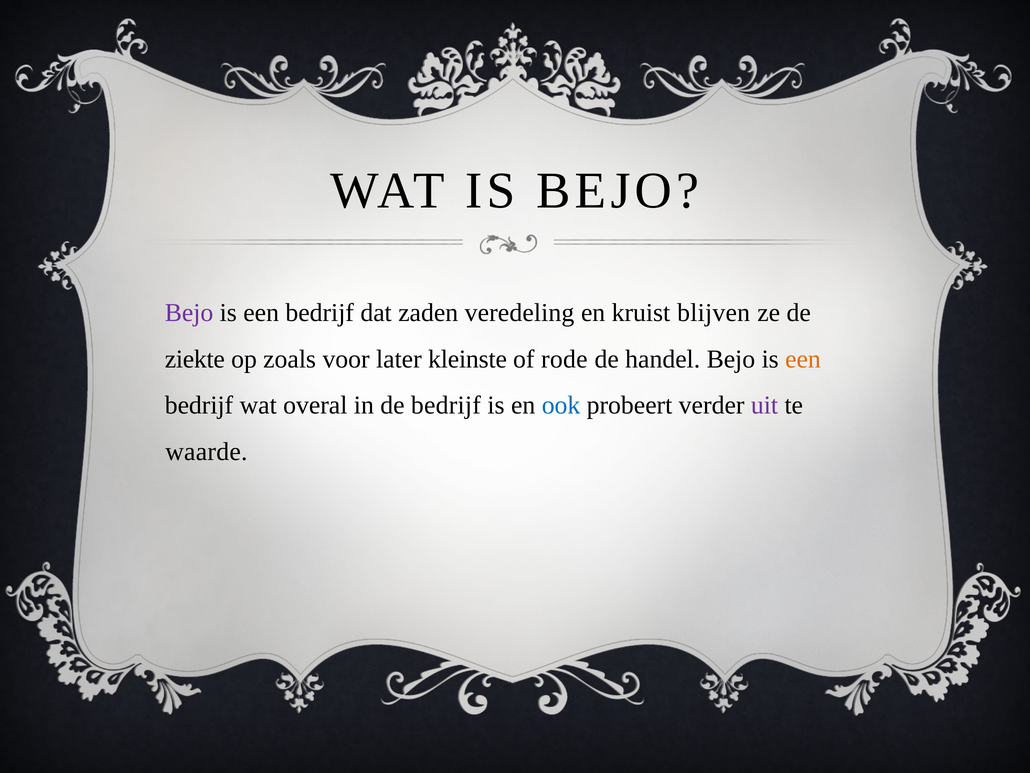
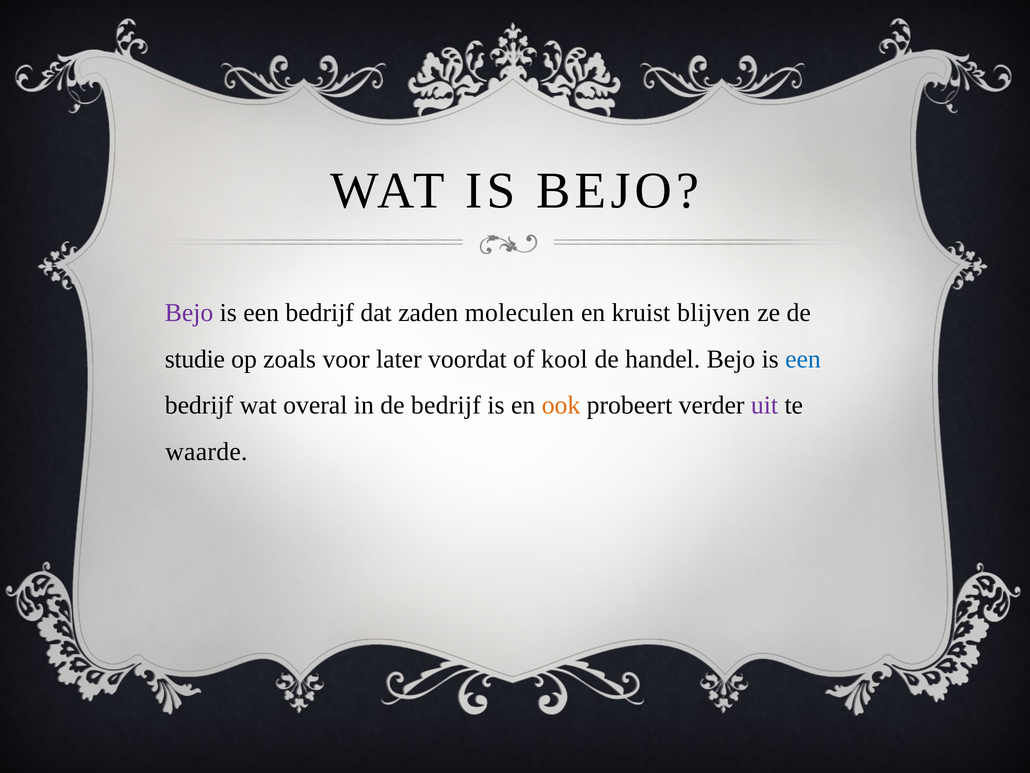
veredeling: veredeling -> moleculen (519, 313)
ziekte: ziekte -> studie (195, 359)
kleinste: kleinste -> voordat (467, 359)
rode: rode -> kool (564, 359)
een colour: orange -> blue (803, 359)
ook colour: blue -> orange (561, 405)
